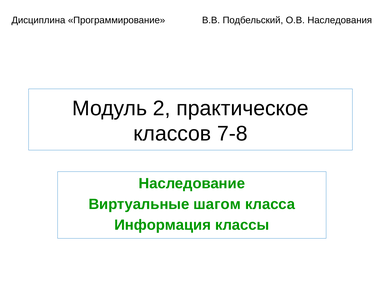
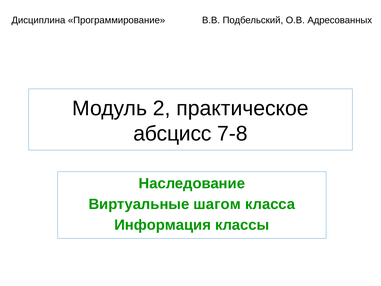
Наследования: Наследования -> Адресованных (340, 20)
классов: классов -> абсцисс (172, 134)
